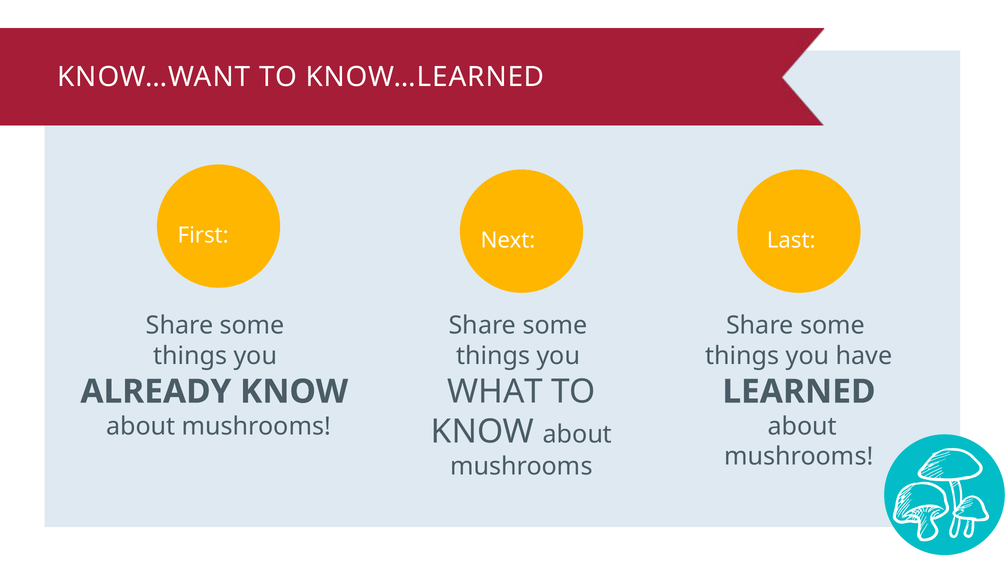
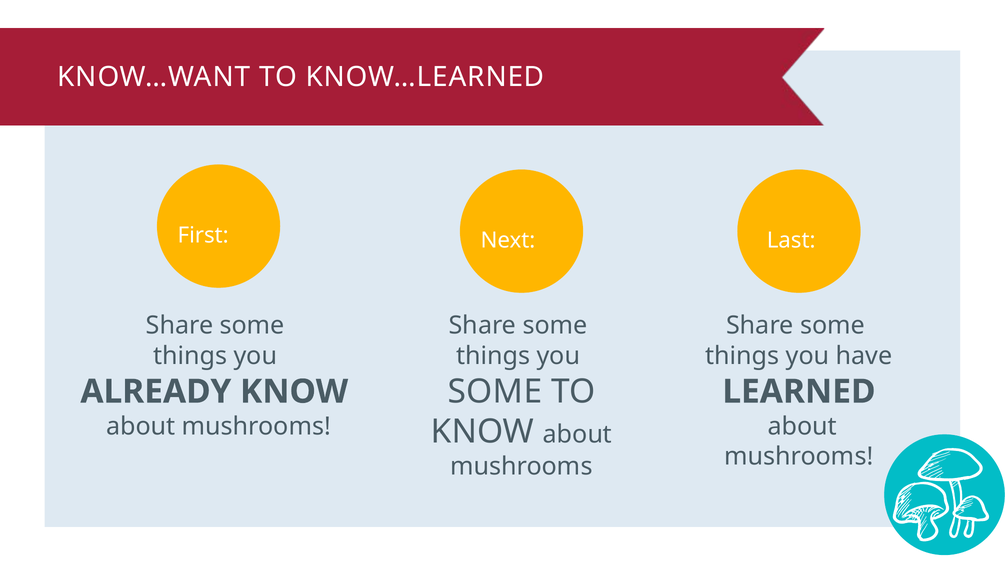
WHAT: WHAT -> SOME (495, 391)
